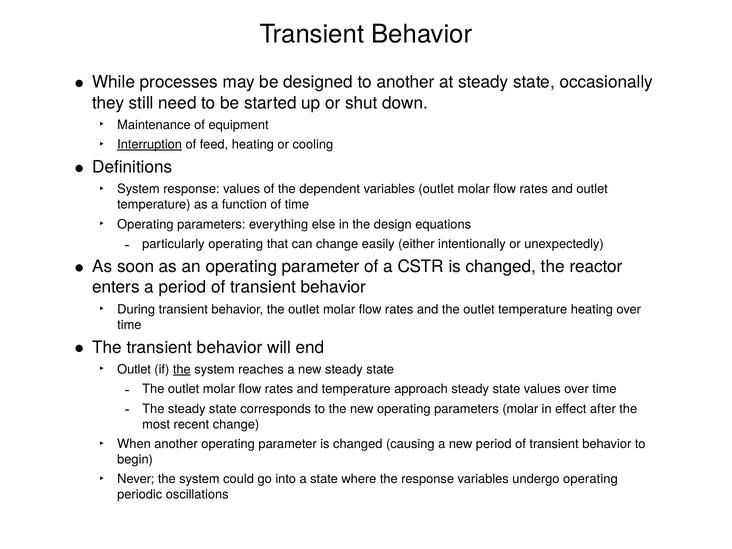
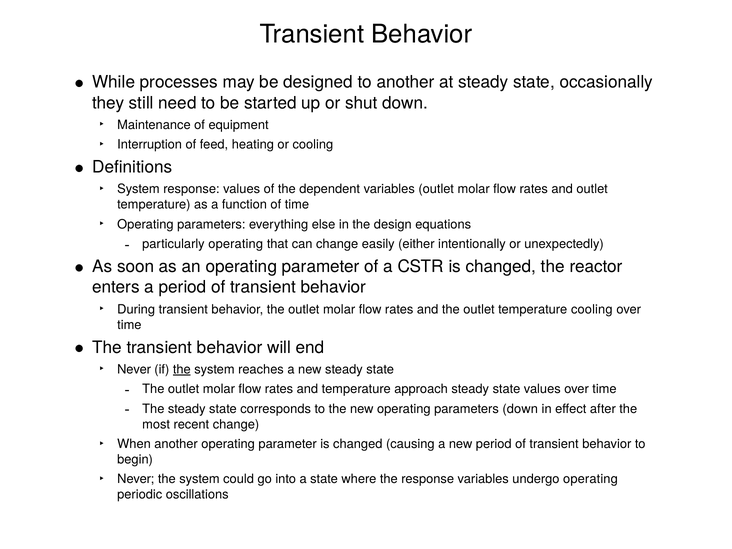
Interruption underline: present -> none (150, 145)
temperature heating: heating -> cooling (592, 309)
Outlet: Outlet -> Never (134, 369)
parameters molar: molar -> down (520, 409)
